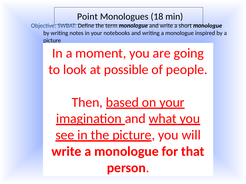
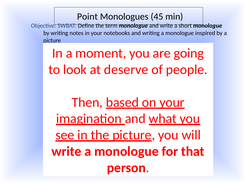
18: 18 -> 45 (157, 17)
possible: possible -> deserve (126, 70)
